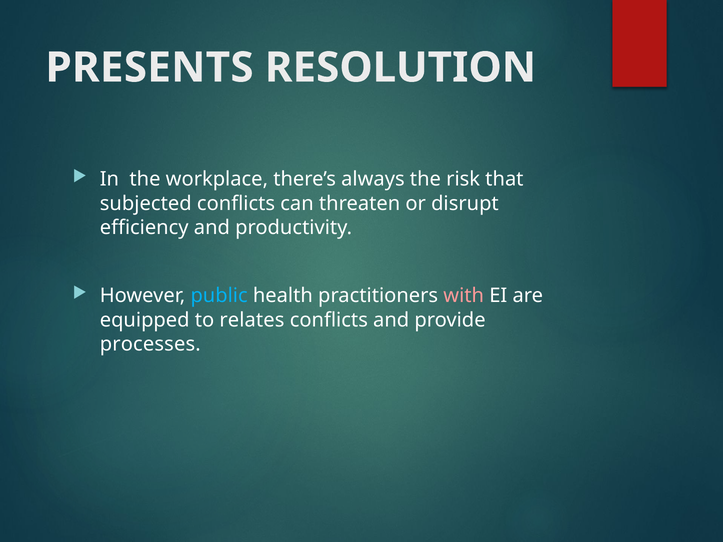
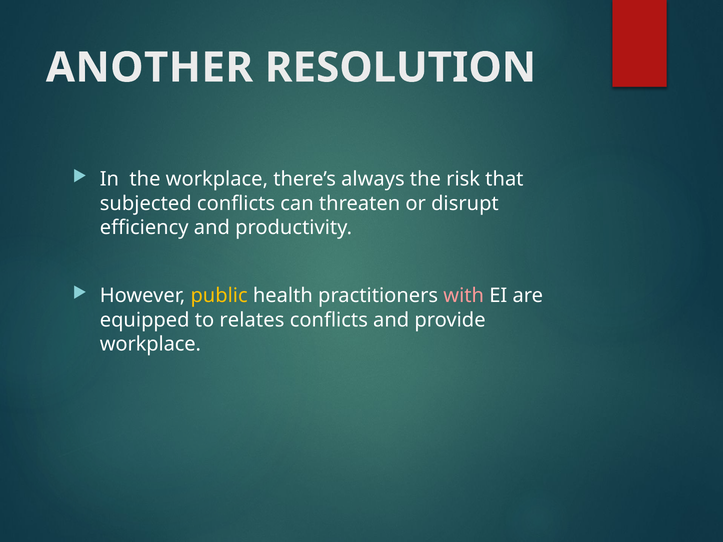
PRESENTS: PRESENTS -> ANOTHER (149, 68)
public colour: light blue -> yellow (219, 296)
processes: processes -> workplace (150, 344)
